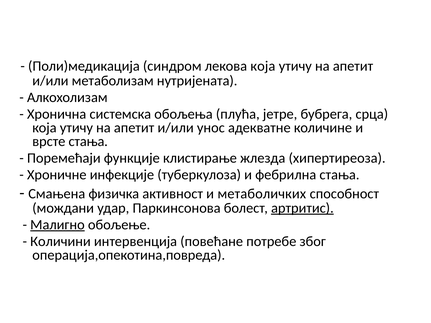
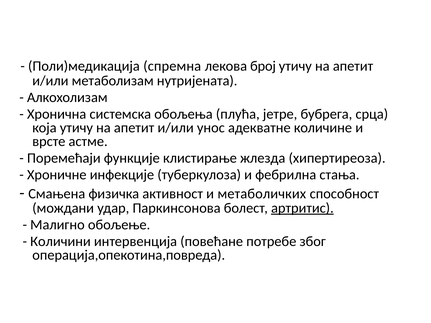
синдром: синдром -> спремна (172, 66)
лекова која: која -> број (263, 66)
врсте стања: стања -> астме (88, 142)
Малигно underline: present -> none (57, 225)
